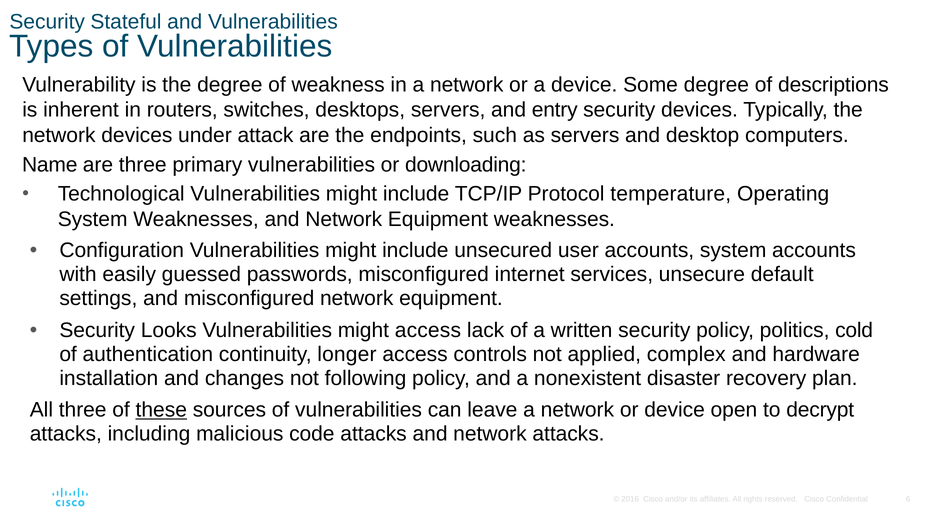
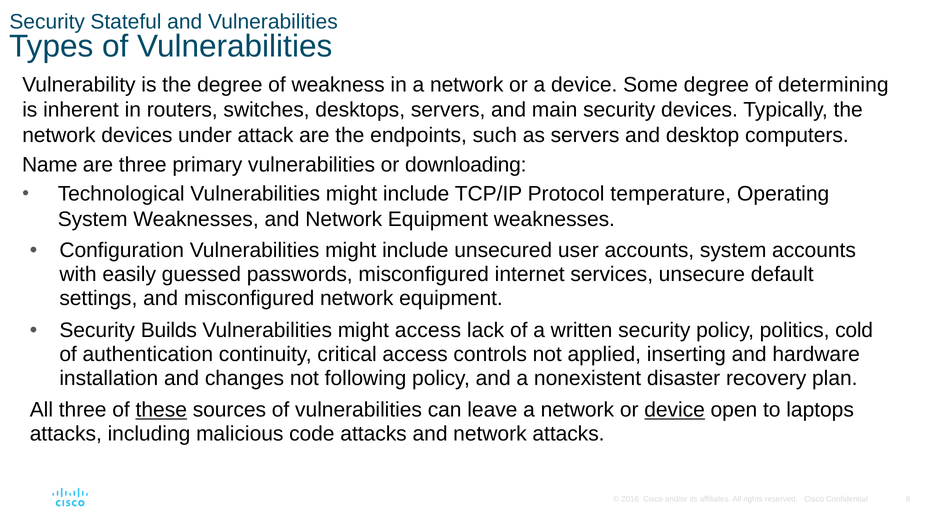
descriptions: descriptions -> determining (833, 85)
entry: entry -> main (555, 110)
Looks: Looks -> Builds (169, 330)
longer: longer -> critical (347, 354)
complex: complex -> inserting (686, 354)
device underline: none -> present (675, 410)
decrypt: decrypt -> laptops (820, 410)
